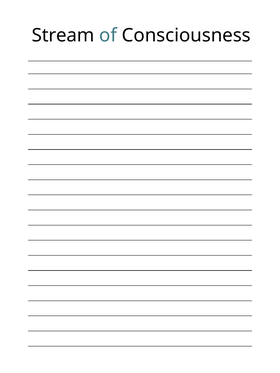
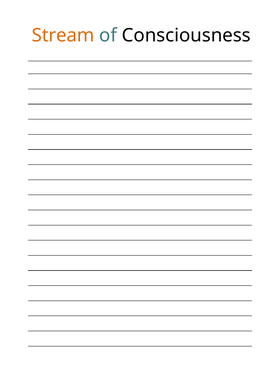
Stream colour: black -> orange (63, 35)
